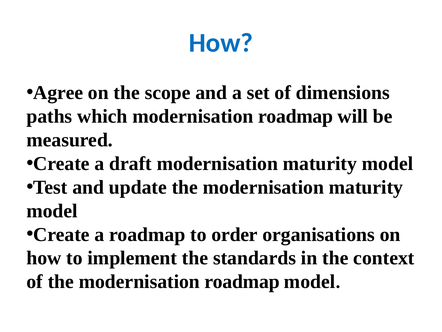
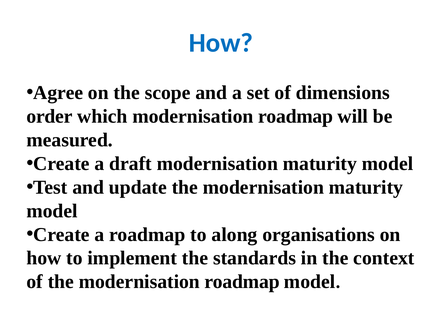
paths: paths -> order (49, 116)
order: order -> along (235, 234)
